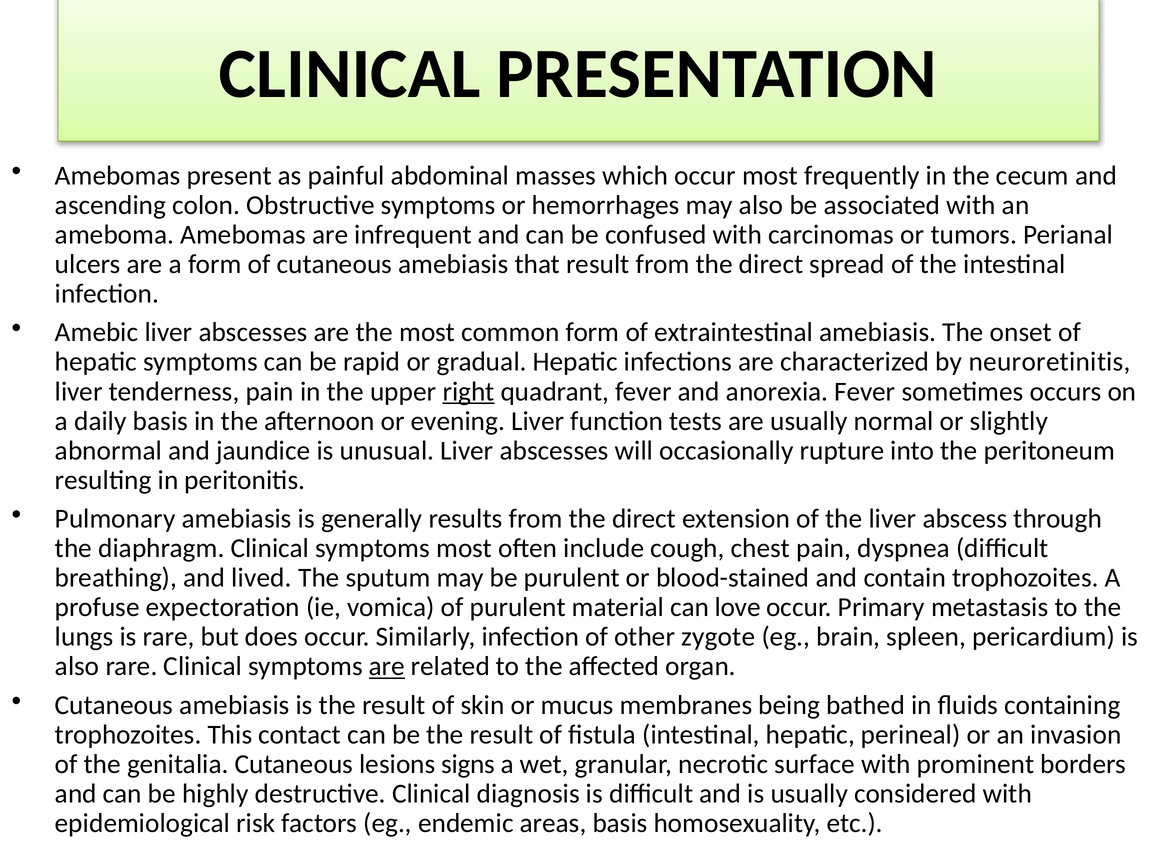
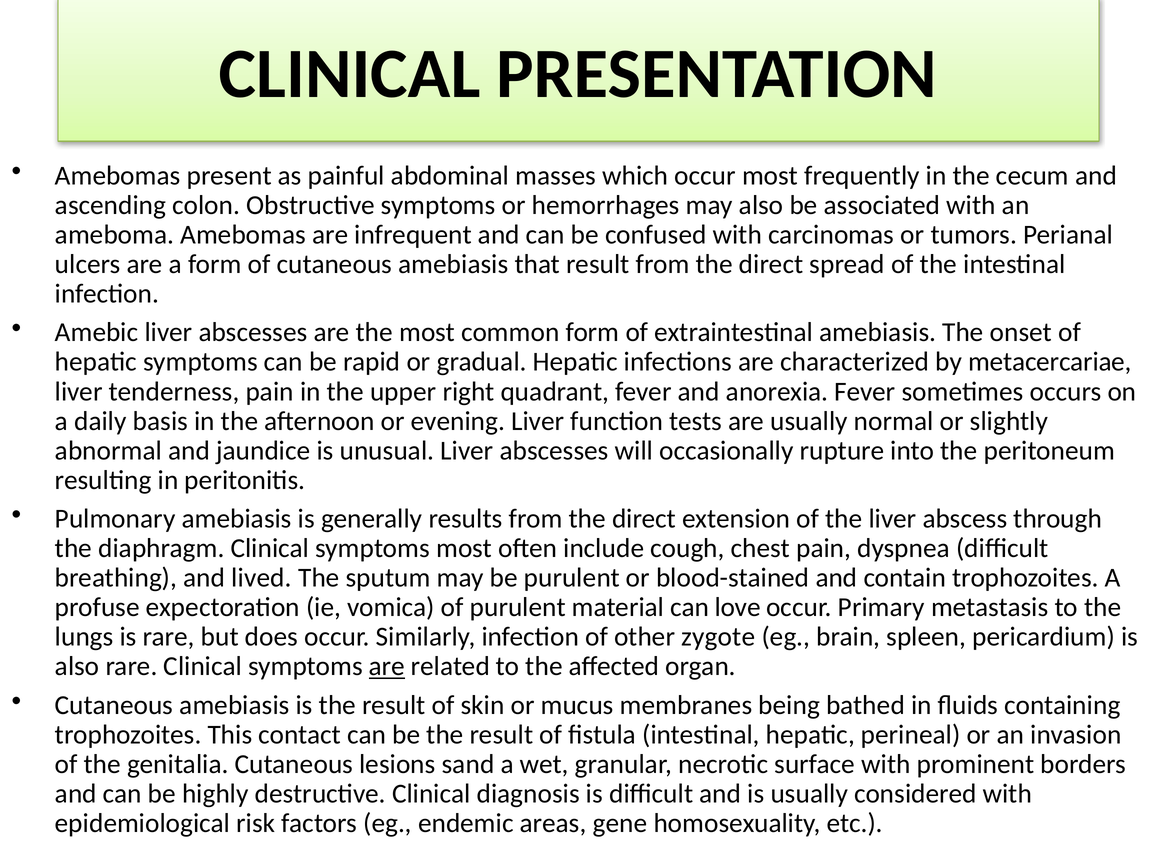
neuroretinitis: neuroretinitis -> metacercariae (1050, 362)
right underline: present -> none (469, 391)
signs: signs -> sand (468, 764)
areas basis: basis -> gene (620, 823)
